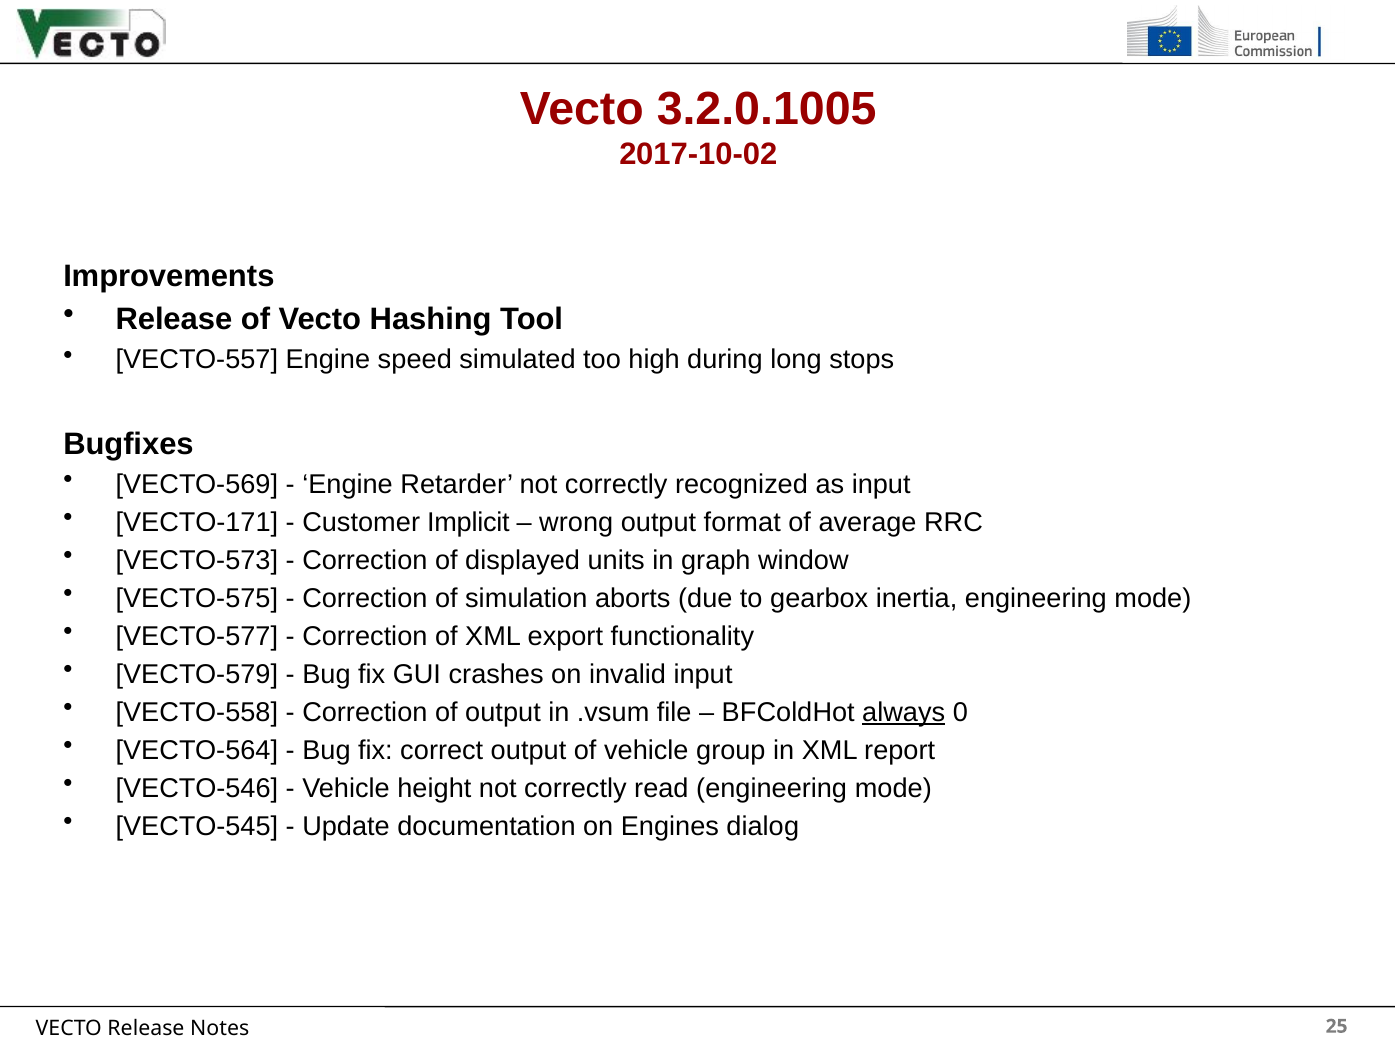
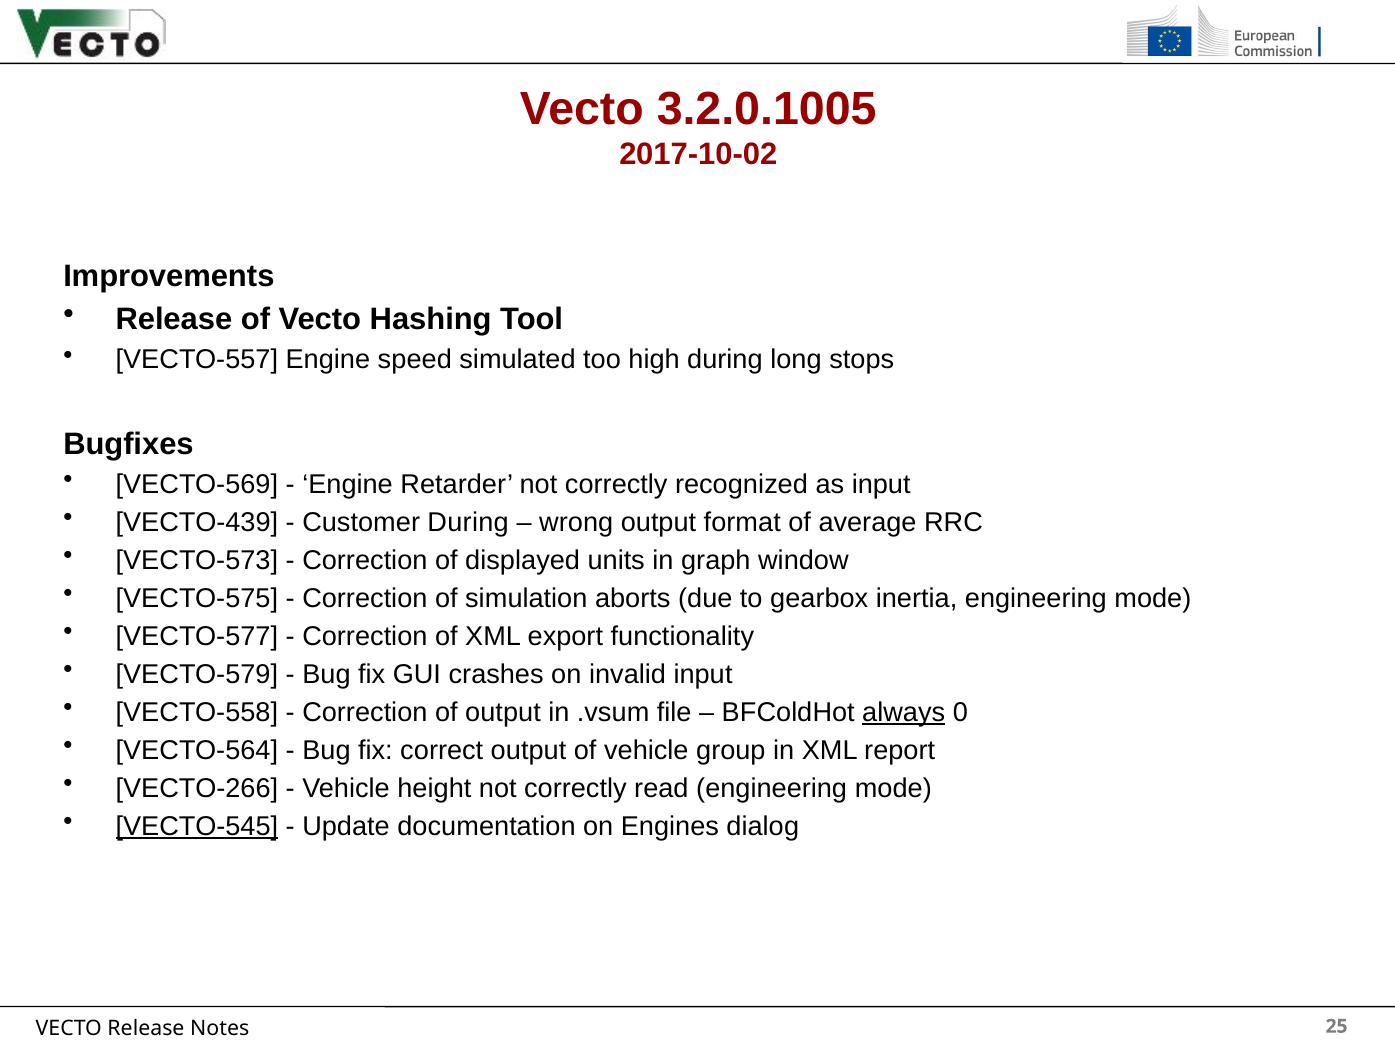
VECTO-171: VECTO-171 -> VECTO-439 (197, 522)
Customer Implicit: Implicit -> During (468, 522)
VECTO-546: VECTO-546 -> VECTO-266 (197, 788)
VECTO-545 underline: none -> present (197, 826)
